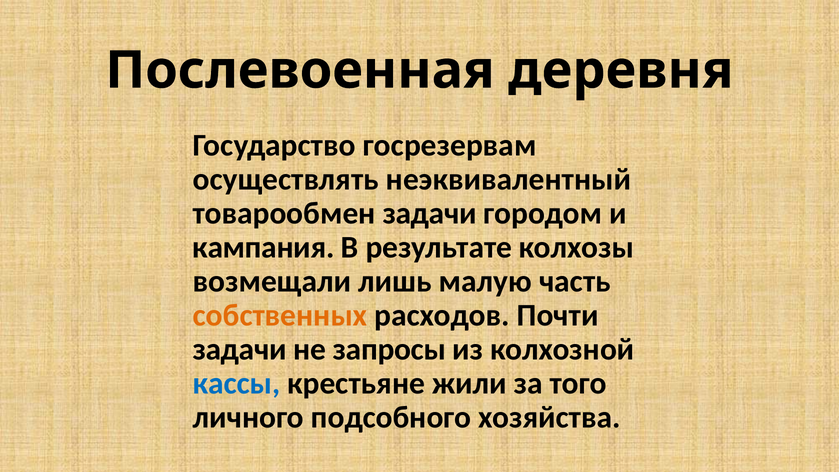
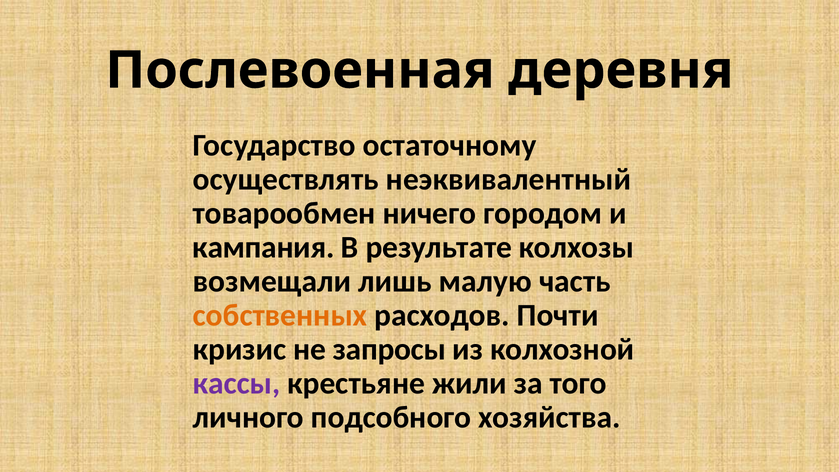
госрезервам: госрезервам -> остаточному (450, 146)
товарообмен задачи: задачи -> ничего (429, 214)
задачи: задачи -> кризис (240, 350)
кассы colour: blue -> purple (236, 383)
